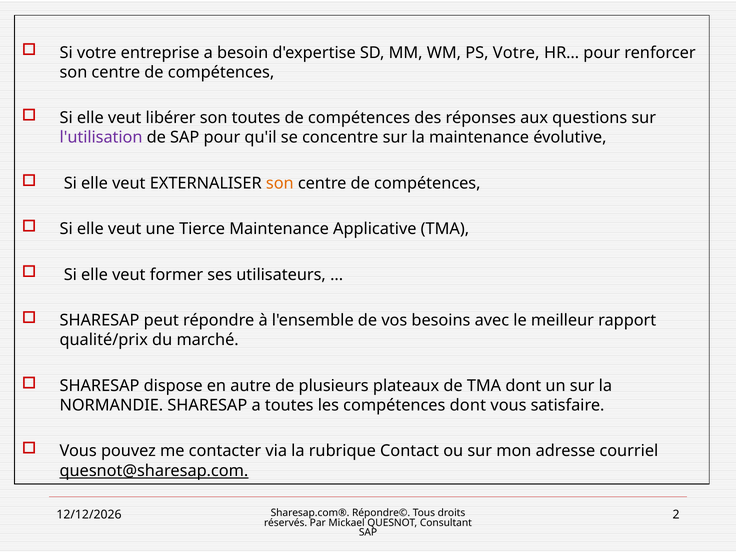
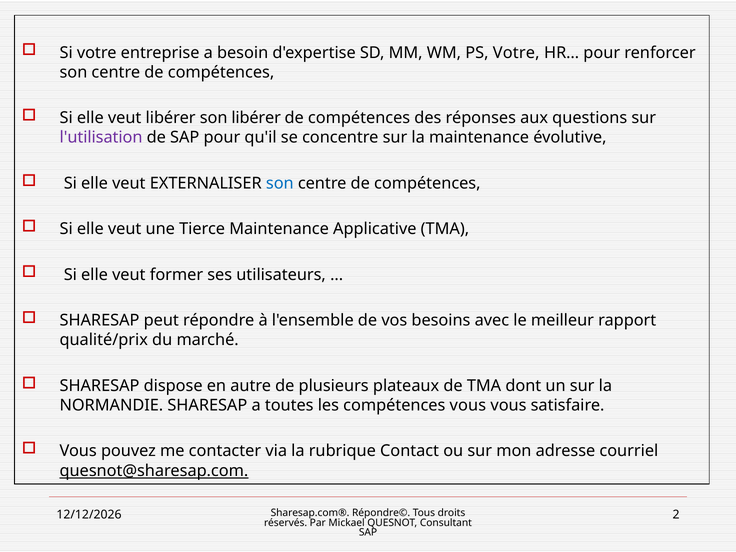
son toutes: toutes -> libérer (256, 118)
son colour: orange -> blue (280, 183)
compétences dont: dont -> vous (468, 405)
